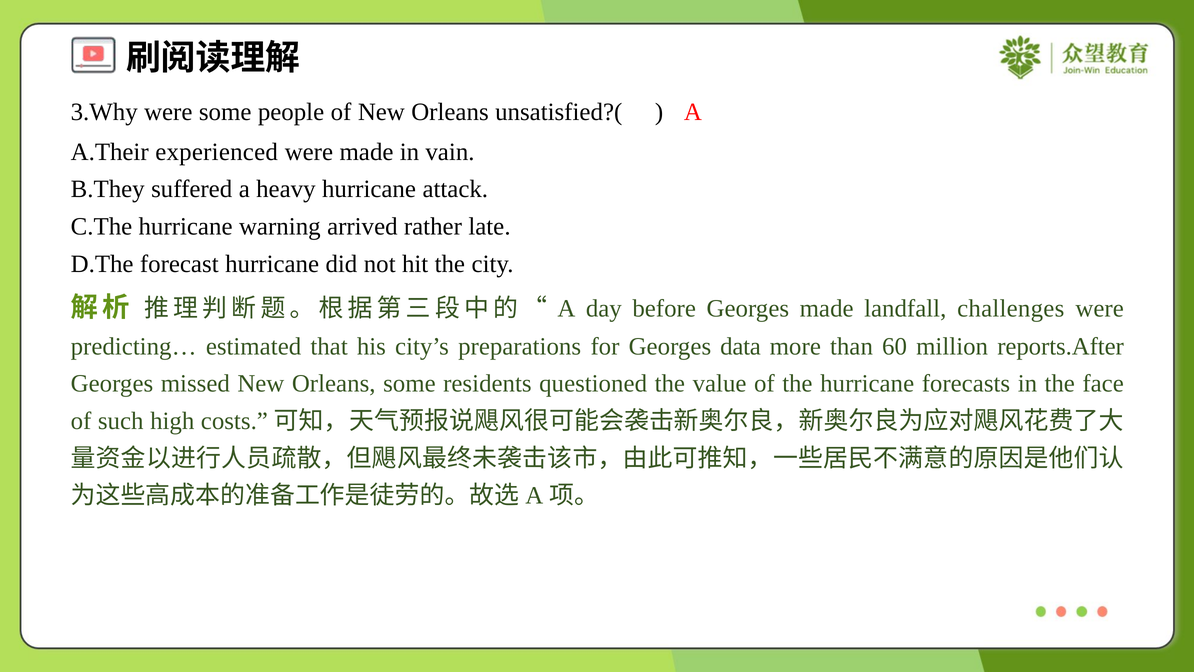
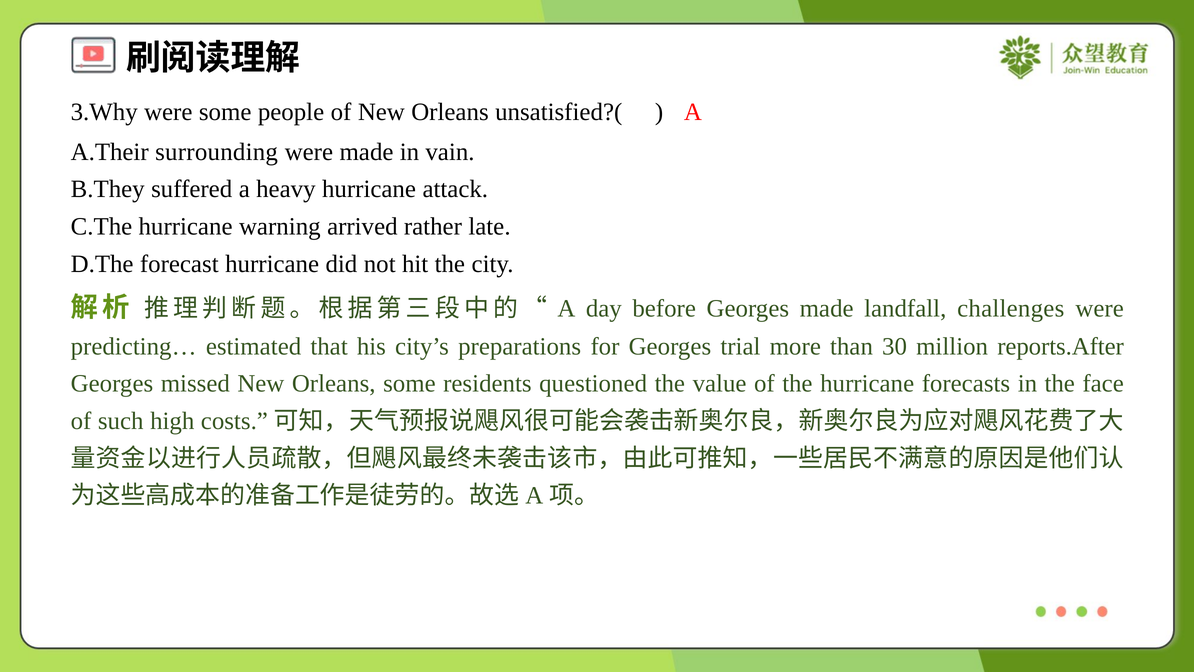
experienced: experienced -> surrounding (217, 152)
data: data -> trial (740, 346)
60: 60 -> 30 (895, 346)
